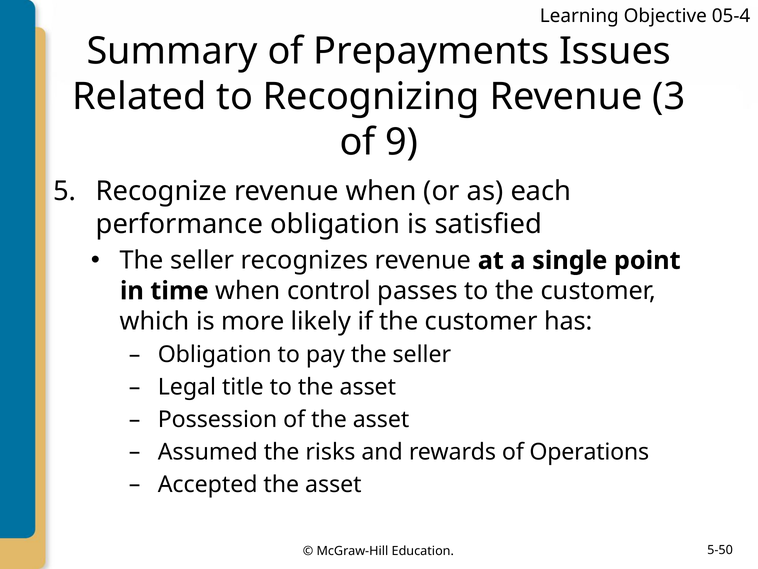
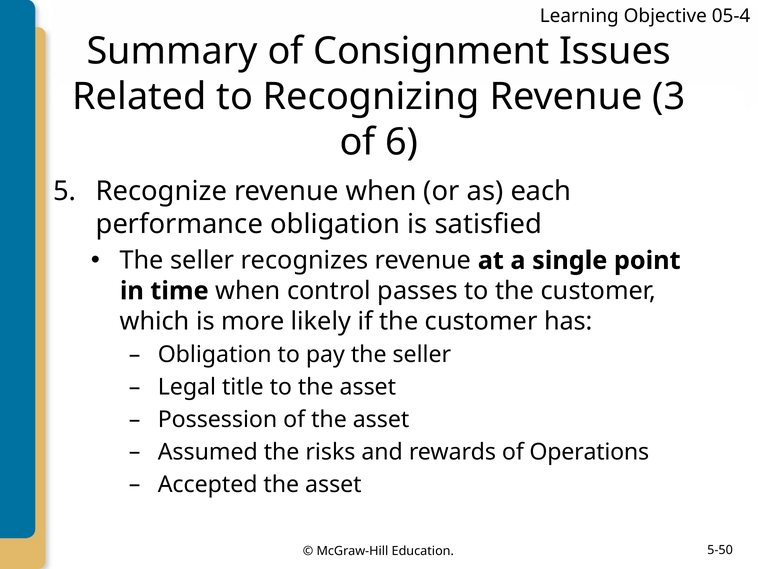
Prepayments: Prepayments -> Consignment (431, 51)
9: 9 -> 6 (402, 142)
